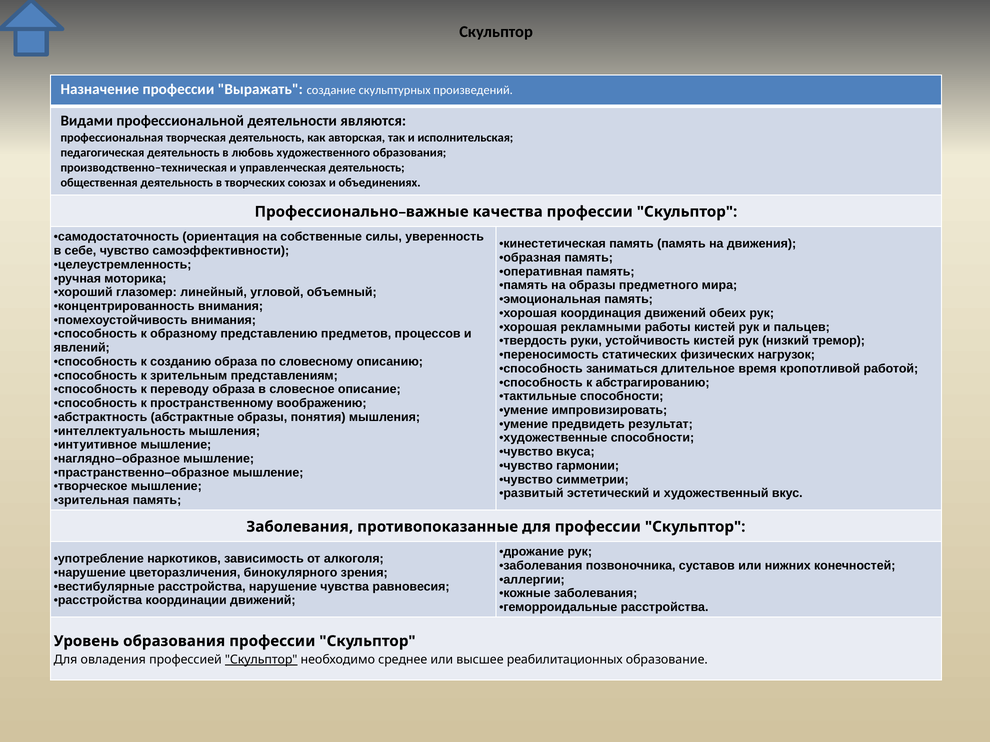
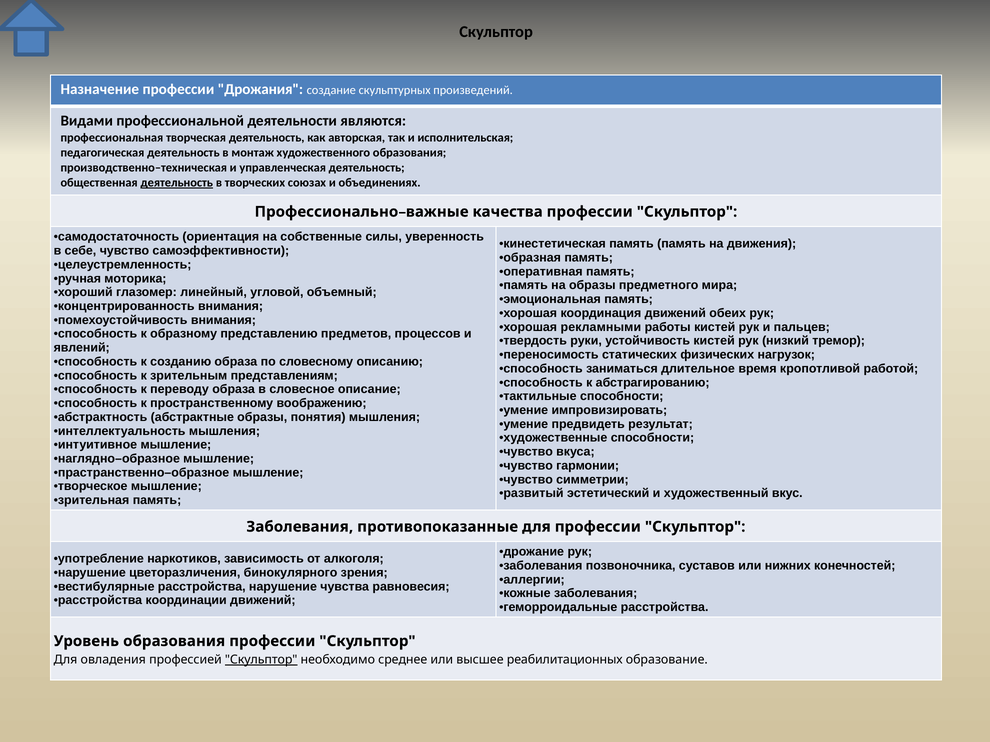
Выражать: Выражать -> Дрожания (260, 89)
любовь: любовь -> монтаж (253, 153)
деятельность underline: none -> present (177, 183)
